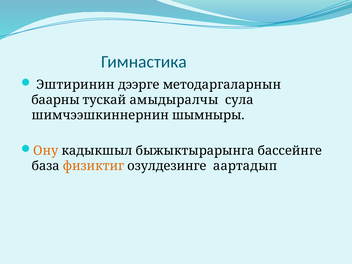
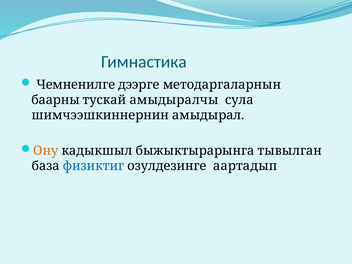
Эштиринин: Эштиринин -> Чемненилге (76, 85)
шымныры: шымныры -> амыдырал (208, 115)
бассейнге: бассейнге -> тывылган (290, 151)
физиктиг colour: orange -> blue (93, 166)
